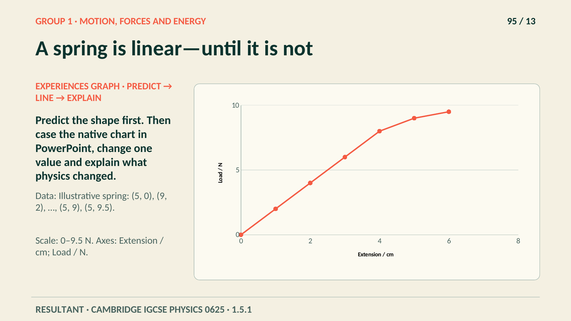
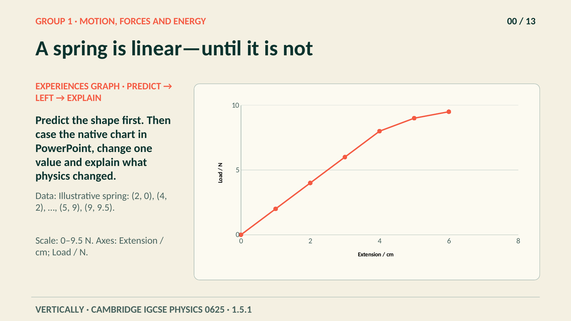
95: 95 -> 00 (512, 21)
LINE: LINE -> LEFT (45, 98)
spring 5: 5 -> 2 (137, 196)
0 9: 9 -> 4 (162, 196)
9 5: 5 -> 9 (90, 208)
RESULTANT: RESULTANT -> VERTICALLY (60, 310)
